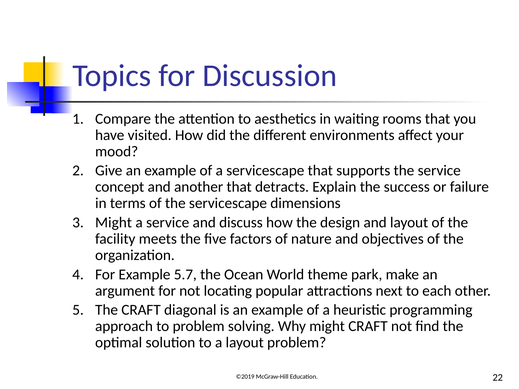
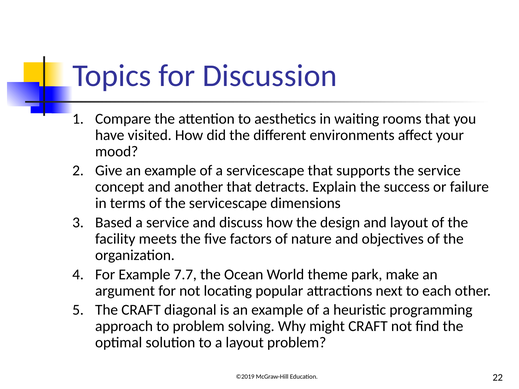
Might: Might -> Based (114, 223)
5.7: 5.7 -> 7.7 (185, 275)
